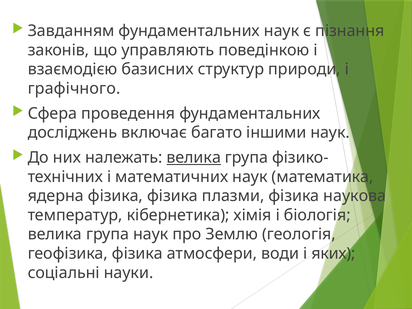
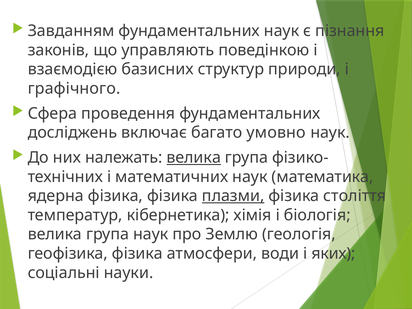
іншими: іншими -> умовно (276, 133)
плазми underline: none -> present (233, 196)
наукова: наукова -> століття (355, 196)
